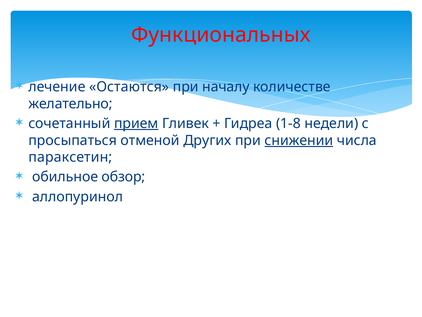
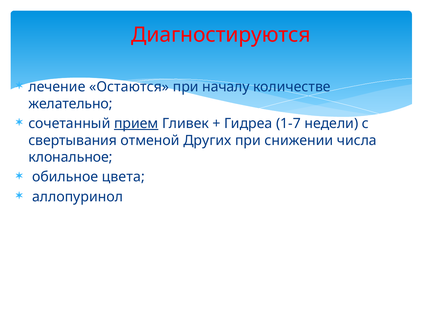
Функциональных: Функциональных -> Диагностируются (221, 35)
1-8: 1-8 -> 1-7 (288, 123)
просыпаться: просыпаться -> свертывания (73, 140)
снижении underline: present -> none (299, 140)
параксетин: параксетин -> клональное (71, 157)
обзор: обзор -> цвета (123, 177)
